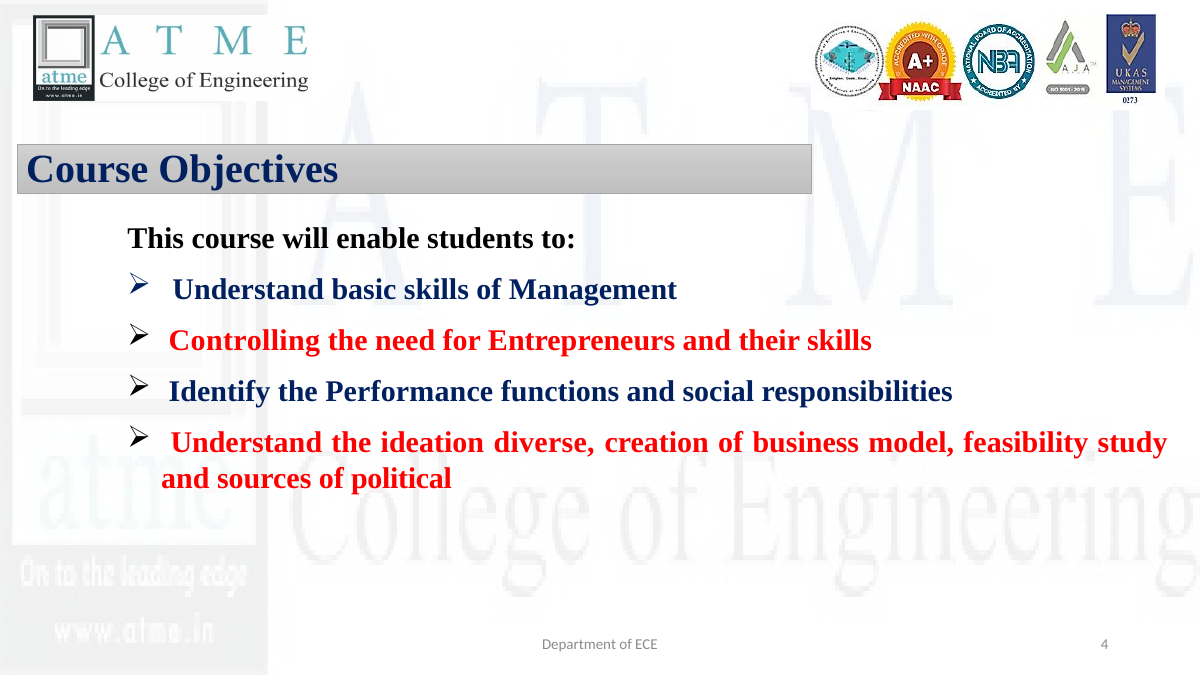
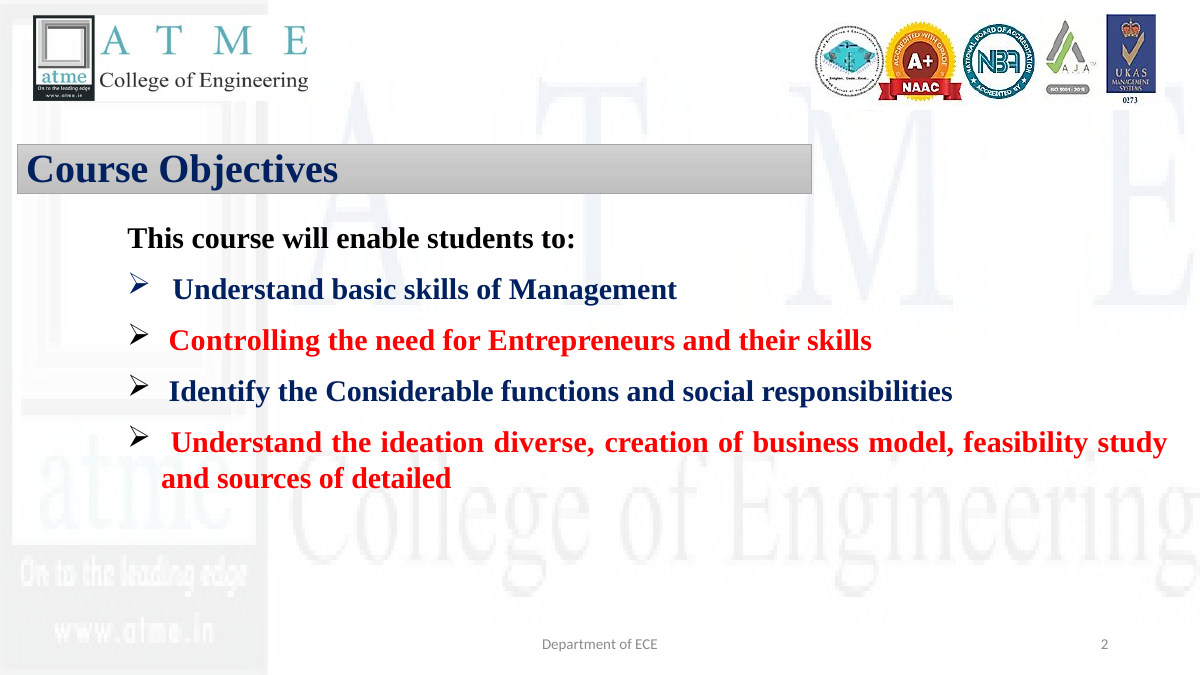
Performance: Performance -> Considerable (409, 392)
political: political -> detailed (401, 479)
4: 4 -> 2 (1105, 644)
